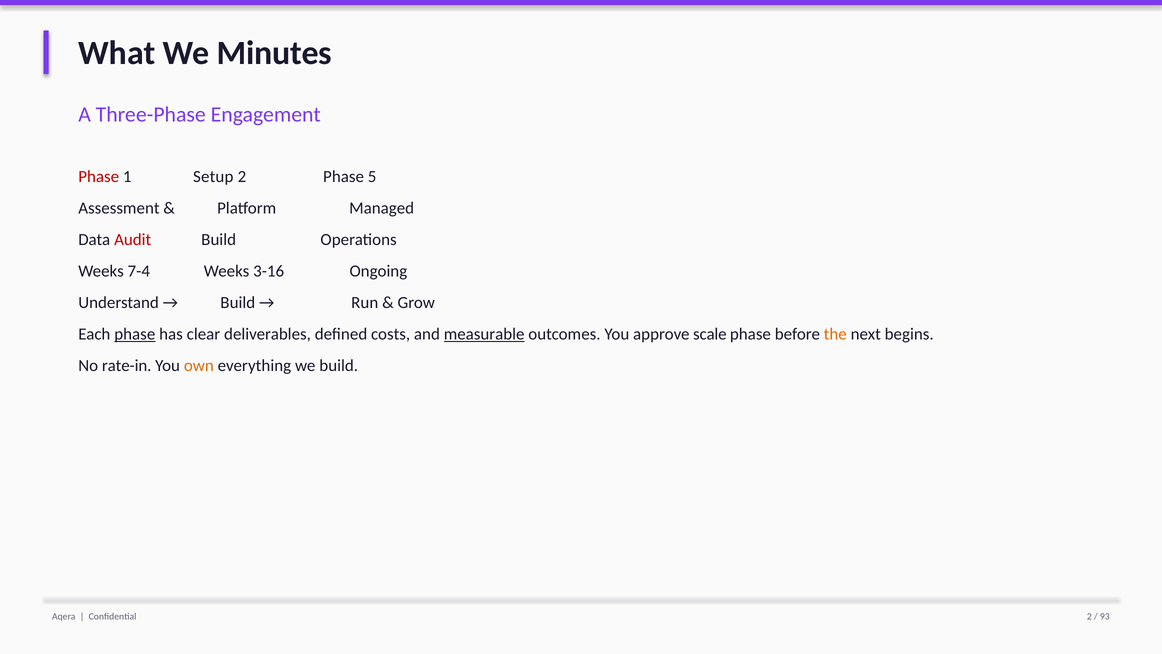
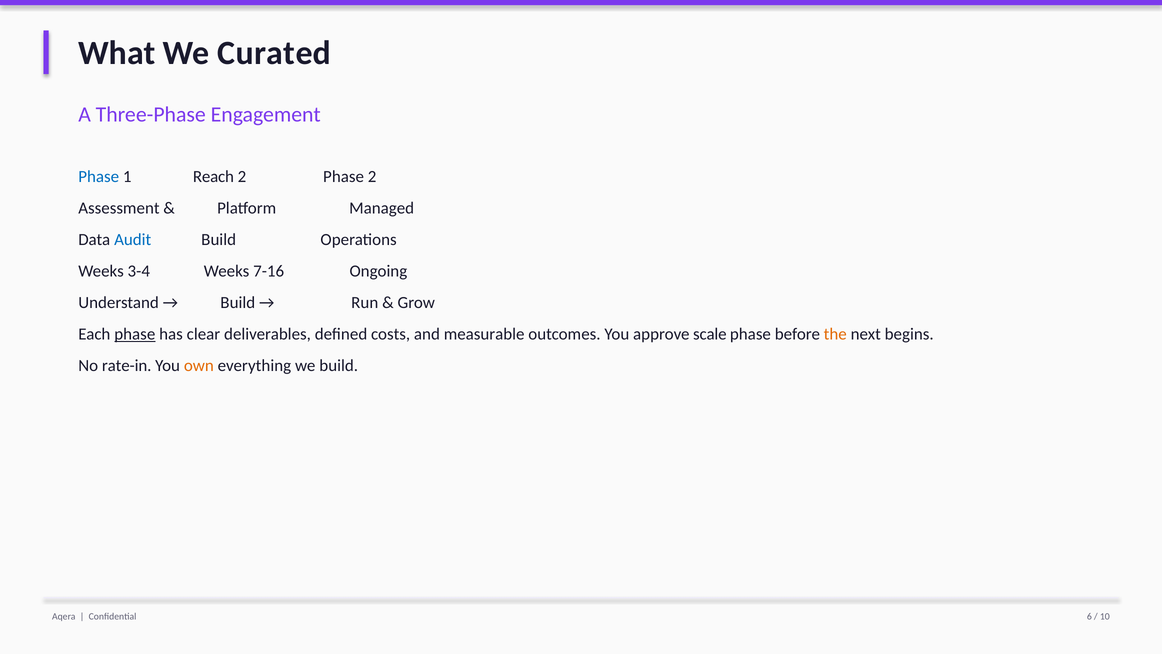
Minutes: Minutes -> Curated (274, 53)
Phase colour: red -> blue (99, 176)
Setup: Setup -> Reach (213, 176)
Phase 5: 5 -> 2 (372, 176)
Audit colour: red -> blue (133, 239)
7-4: 7-4 -> 3-4 (139, 271)
3-16: 3-16 -> 7-16 (269, 271)
measurable underline: present -> none (484, 334)
Confidential 2: 2 -> 6 (1089, 616)
93: 93 -> 10 (1105, 616)
